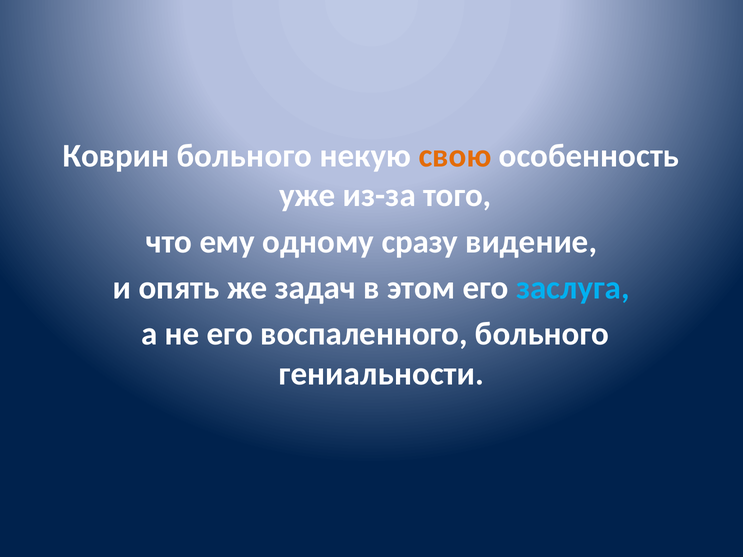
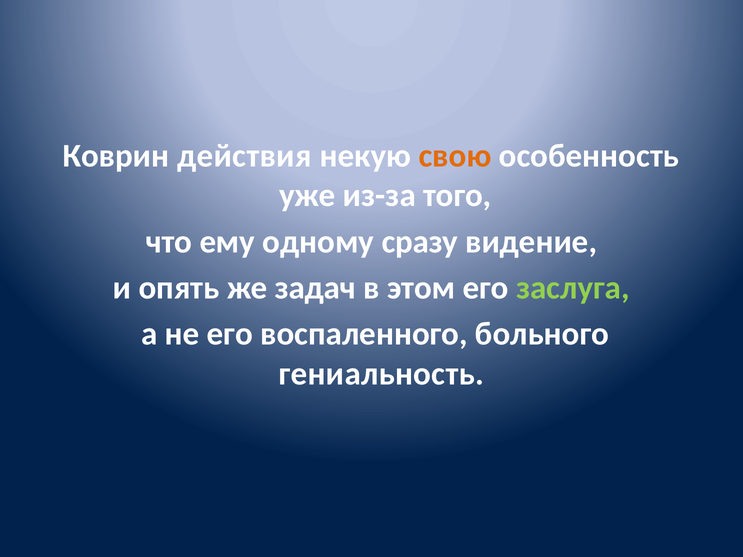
Коврин больного: больного -> действия (244, 156)
заслуга colour: light blue -> light green (573, 288)
гениальности: гениальности -> гениальность (381, 374)
